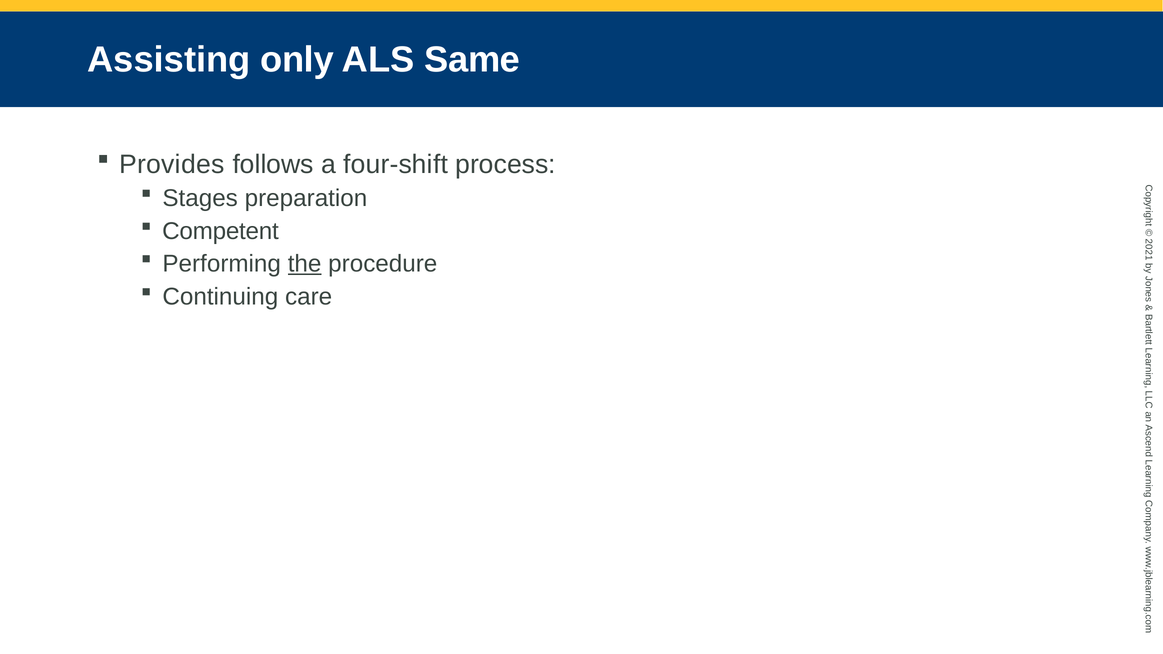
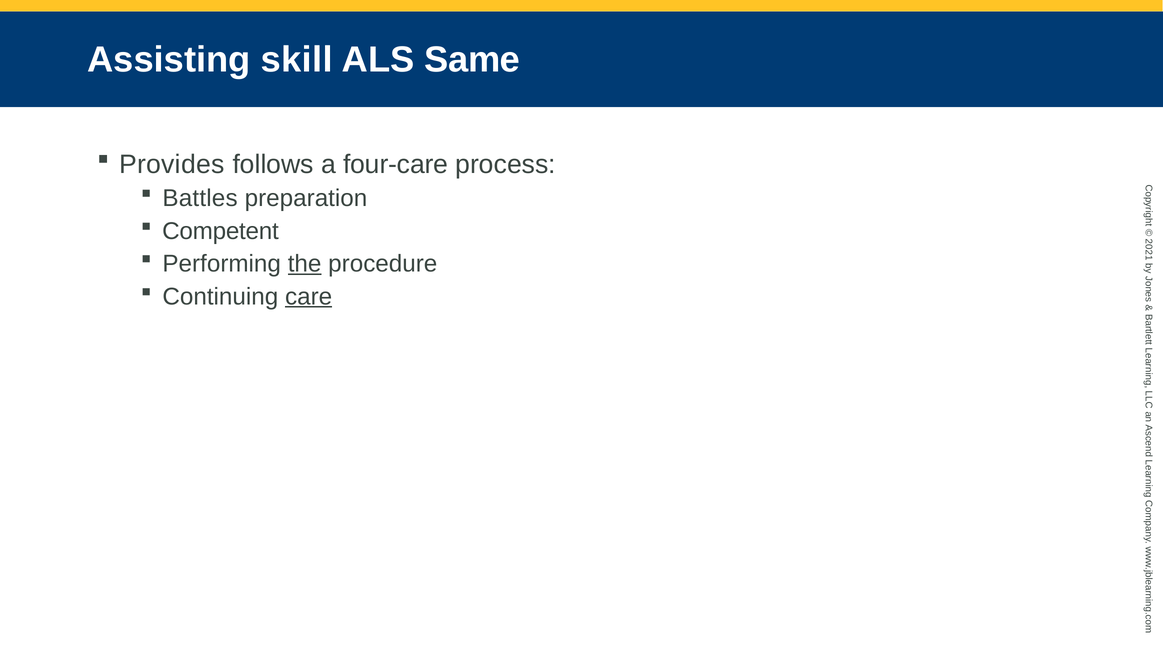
only: only -> skill (297, 60)
four-shift: four-shift -> four-care (396, 164)
Stages: Stages -> Battles (200, 198)
care underline: none -> present (309, 297)
